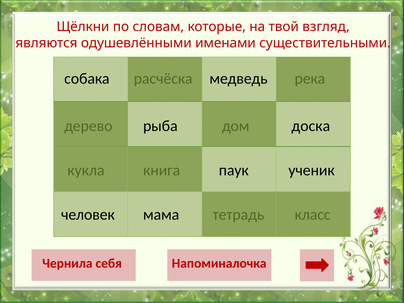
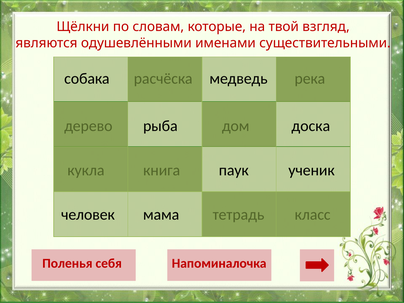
Чернила: Чернила -> Поленья (67, 263)
